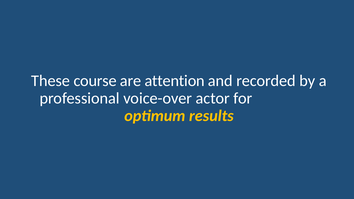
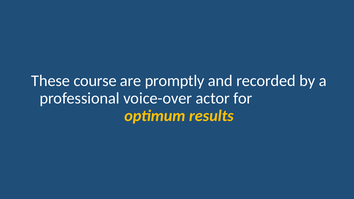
attention: attention -> promptly (175, 81)
